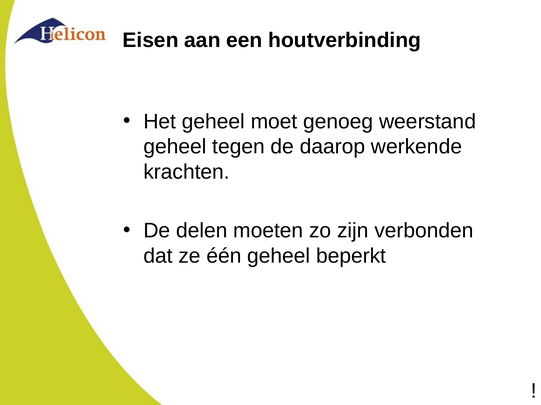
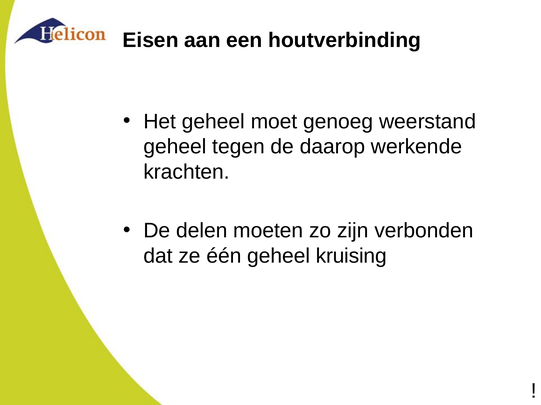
beperkt: beperkt -> kruising (351, 256)
